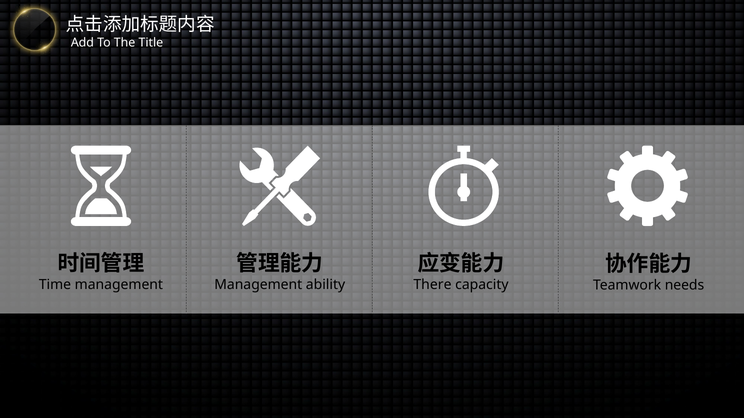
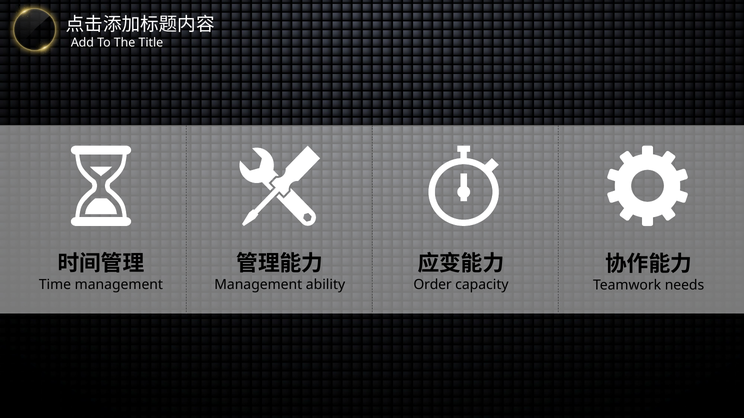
There: There -> Order (433, 285)
